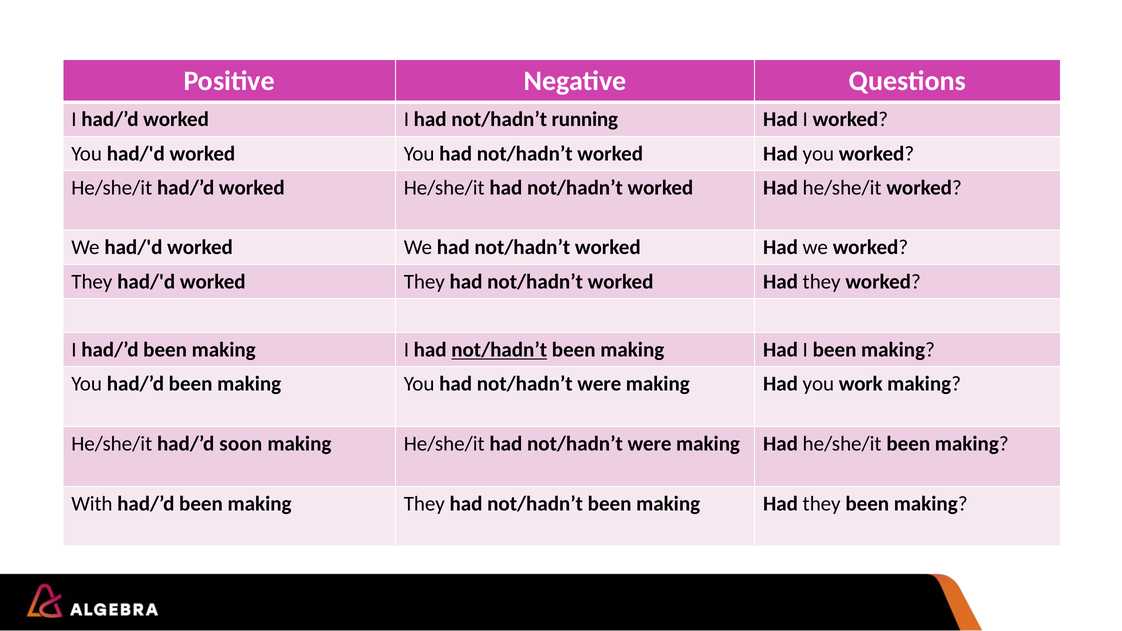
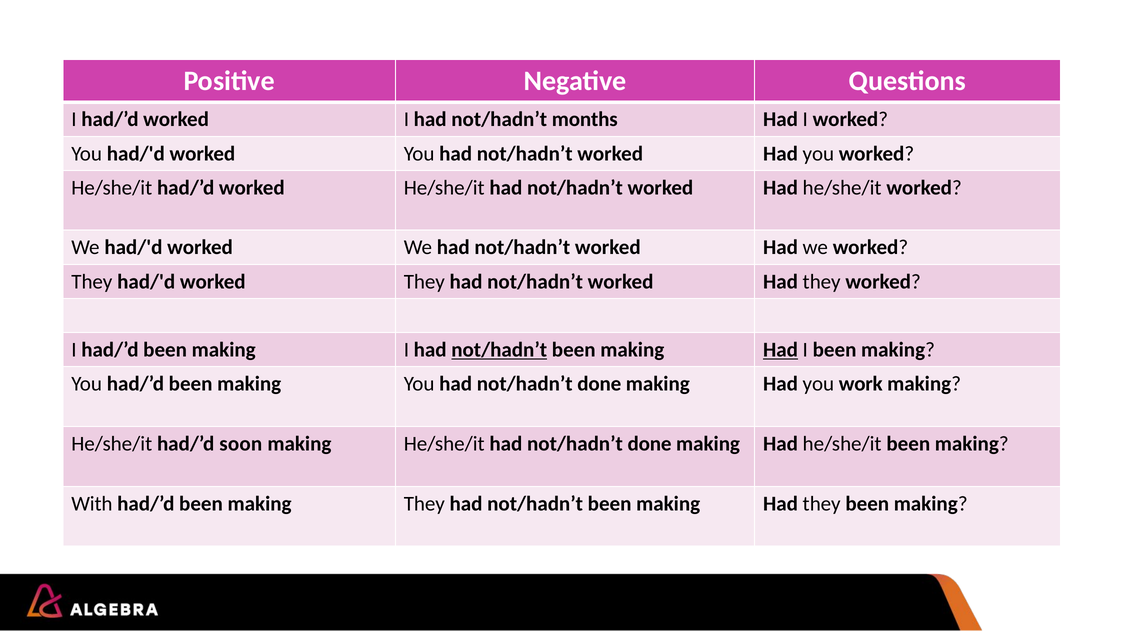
running: running -> months (585, 120)
Had underline: none -> present (781, 350)
You had not/hadn’t were: were -> done (599, 384)
He/she/it had not/hadn’t were: were -> done (650, 444)
